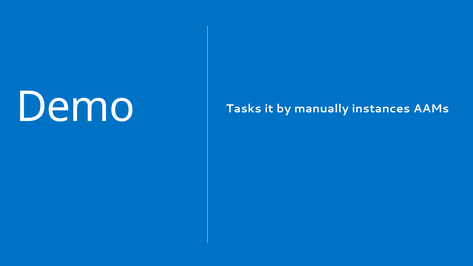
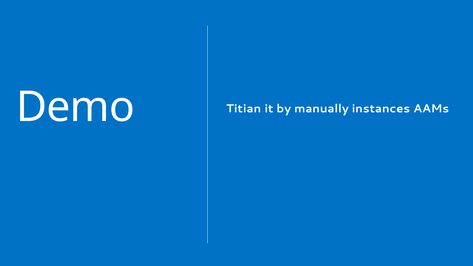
Tasks: Tasks -> Titian (244, 109)
